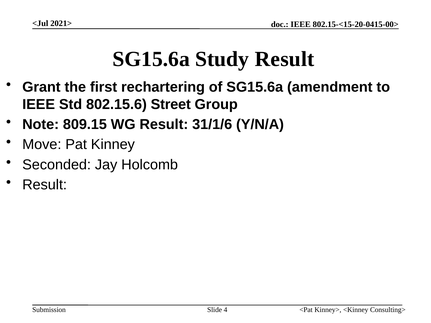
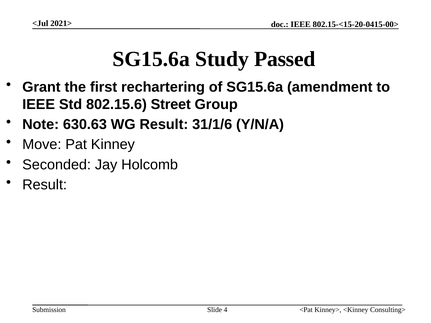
Study Result: Result -> Passed (285, 59)
809.15: 809.15 -> 630.63 (85, 125)
